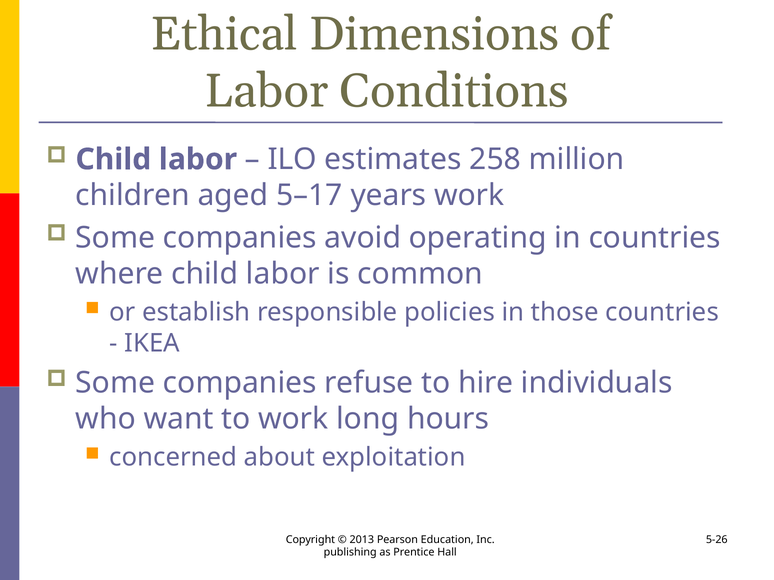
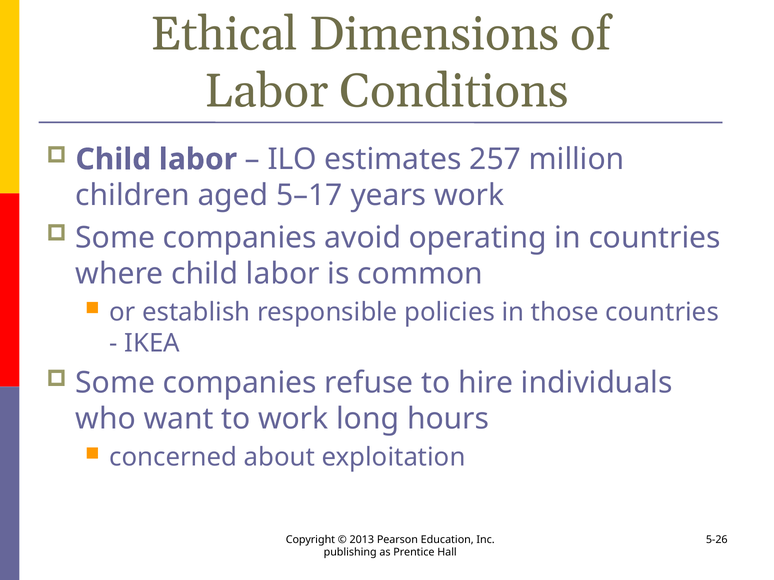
258: 258 -> 257 (495, 159)
